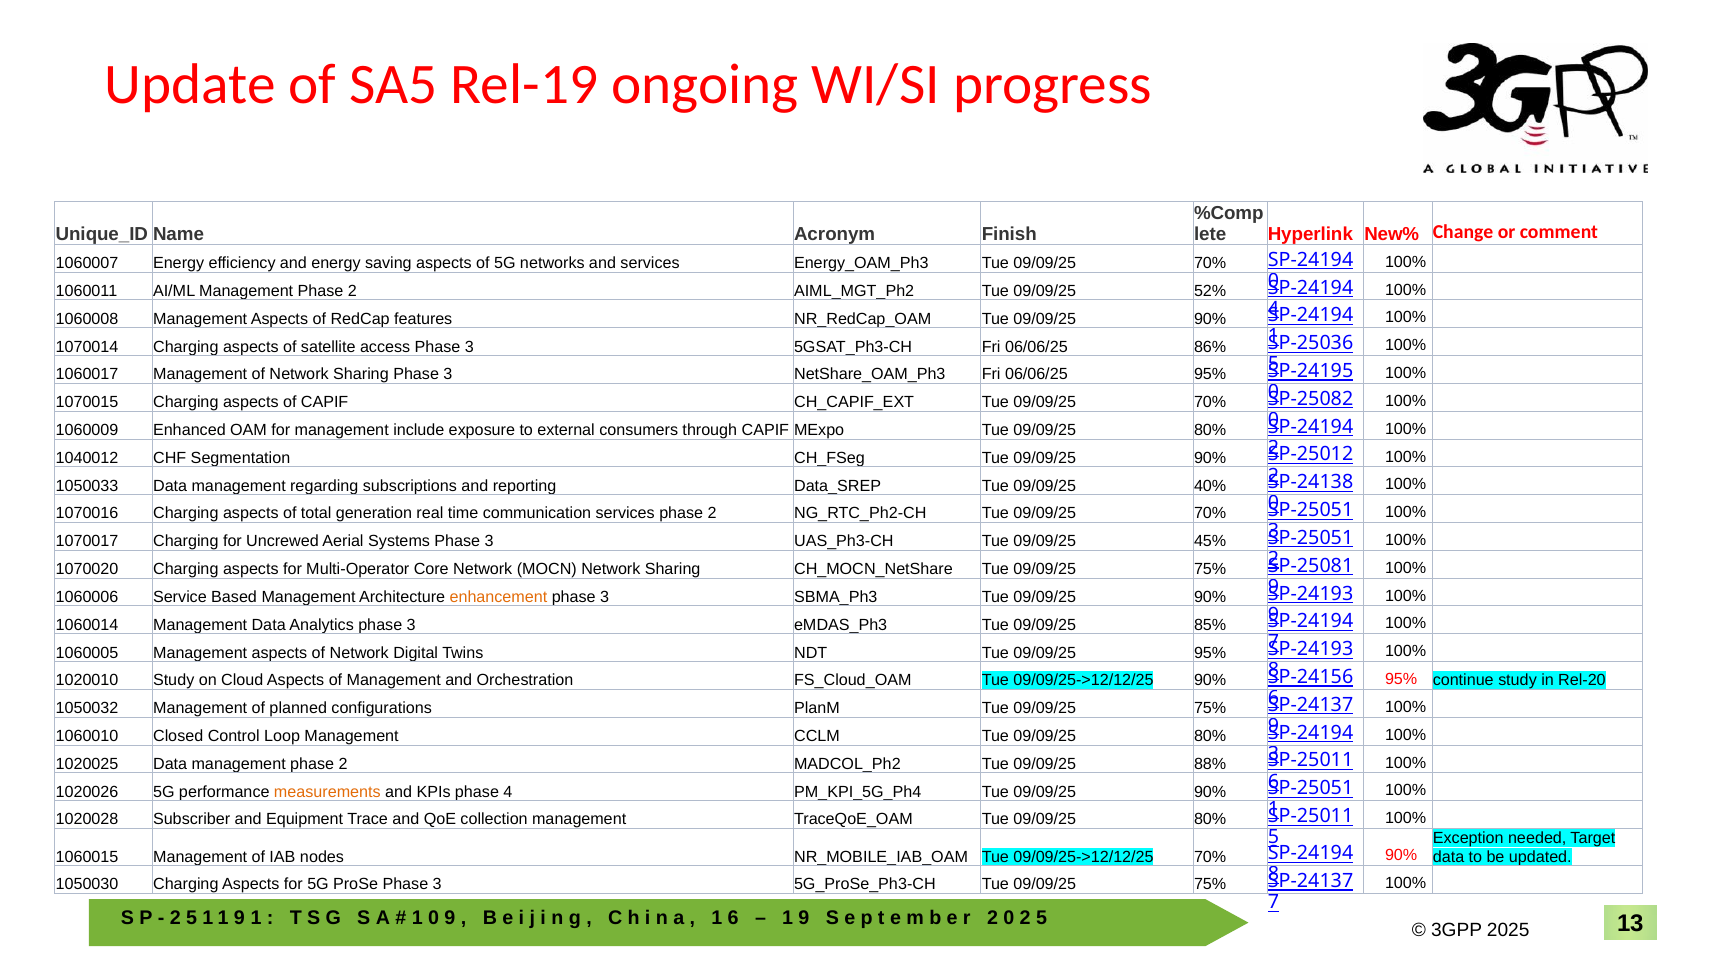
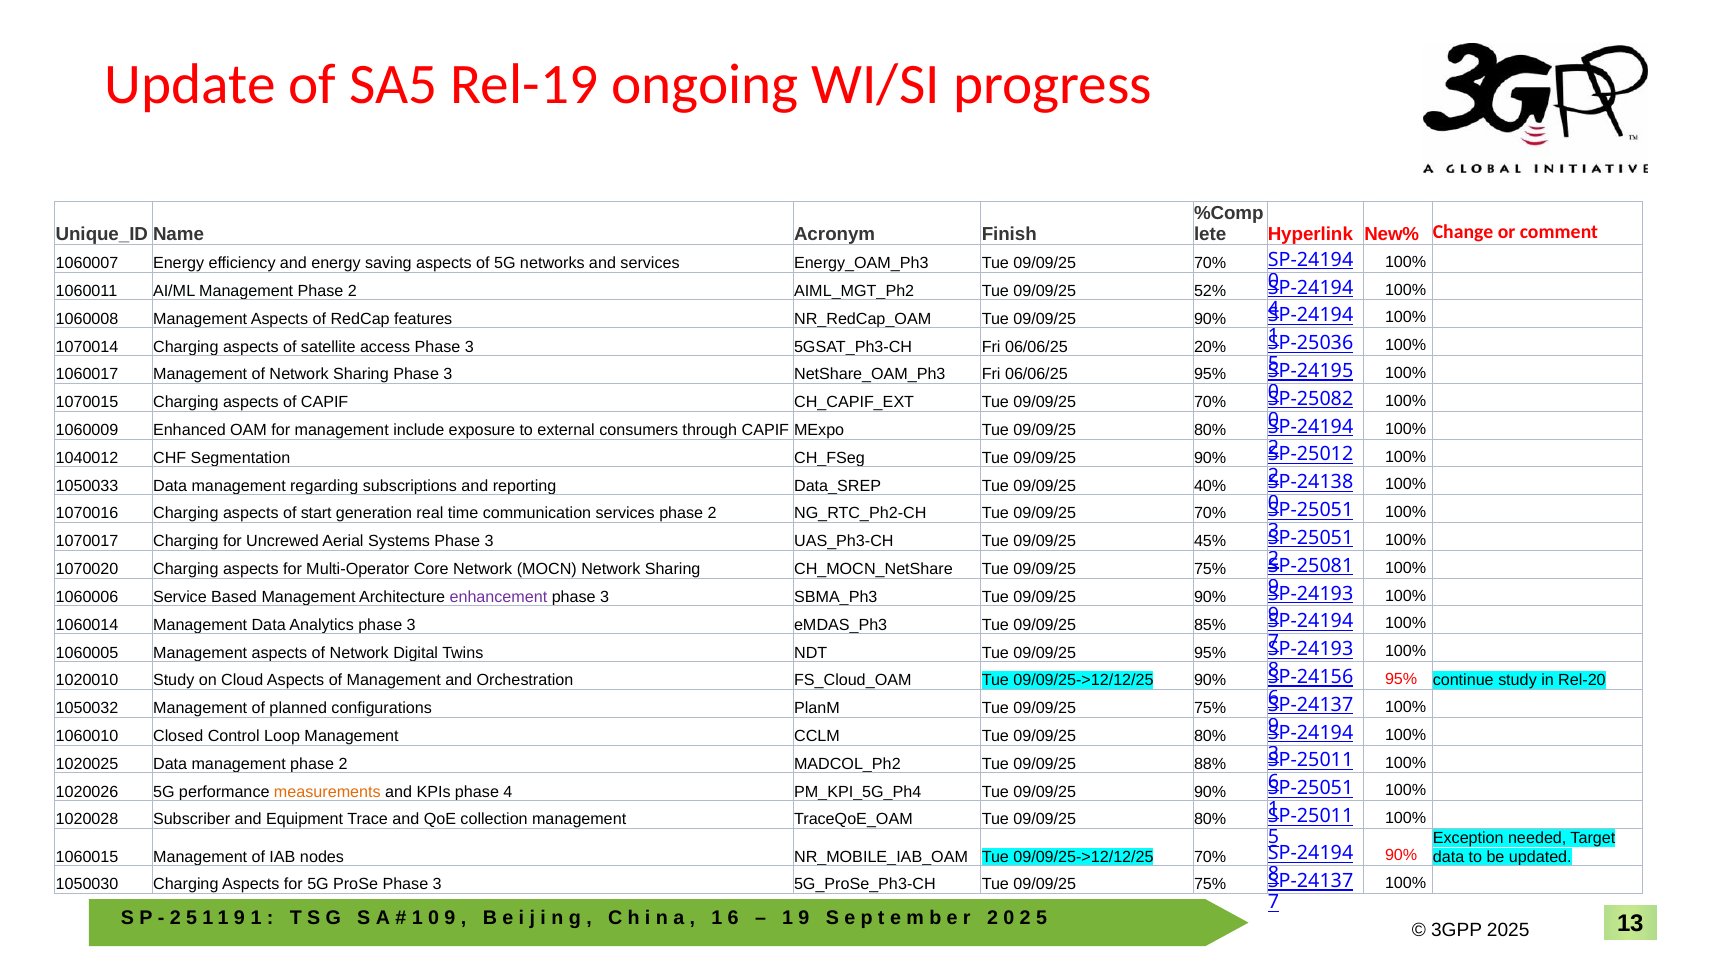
86%: 86% -> 20% (1210, 347)
total: total -> start (316, 514)
enhancement colour: orange -> purple (498, 597)
